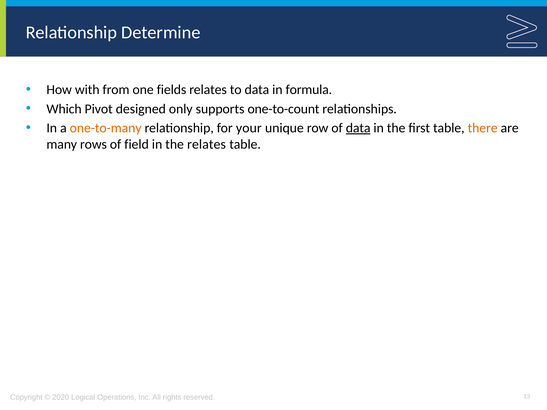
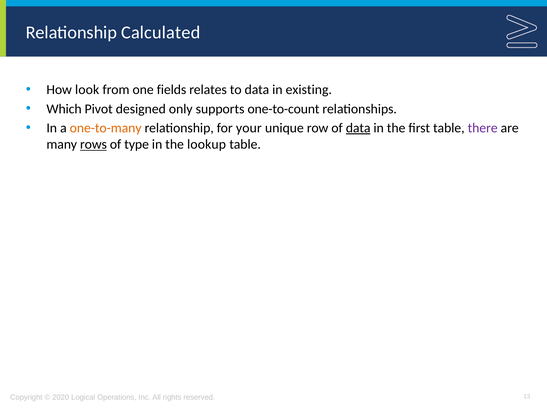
Determine: Determine -> Calculated (161, 33)
with: with -> look (87, 90)
formula: formula -> existing (309, 90)
there colour: orange -> purple (483, 128)
rows underline: none -> present (93, 144)
field: field -> type (137, 144)
the relates: relates -> lookup (207, 144)
